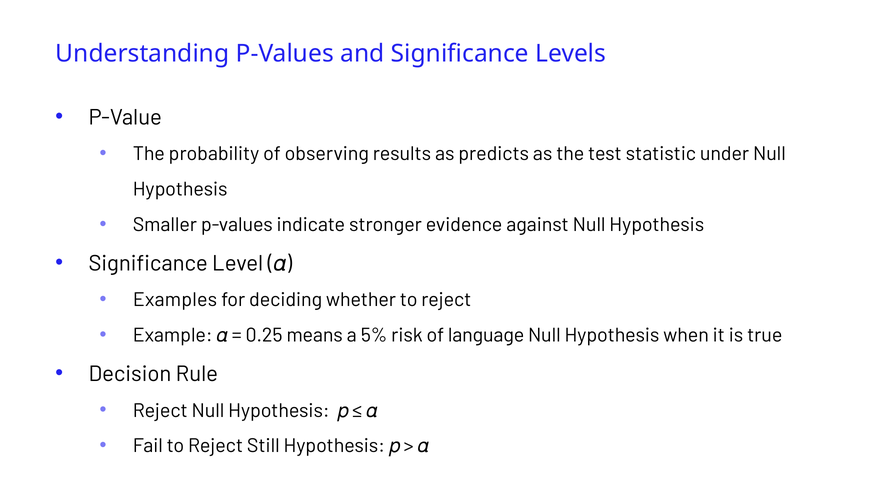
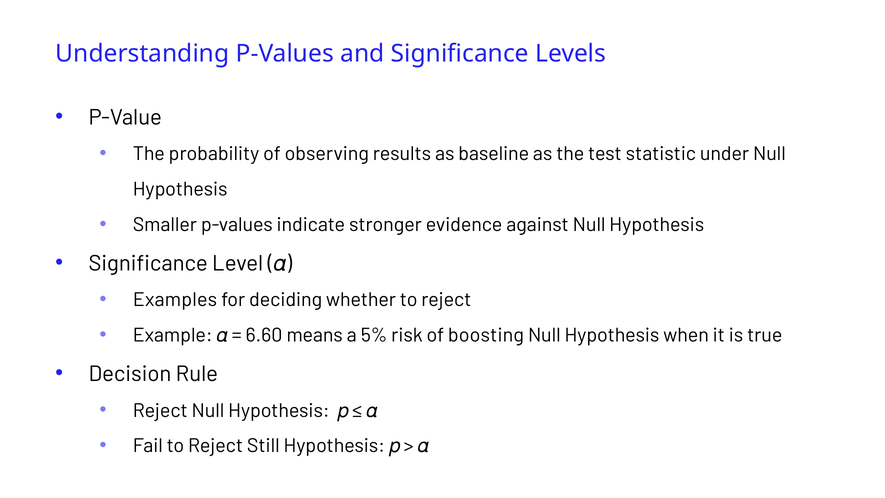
predicts: predicts -> baseline (494, 154)
0.25: 0.25 -> 6.60 (264, 335)
language: language -> boosting (486, 335)
